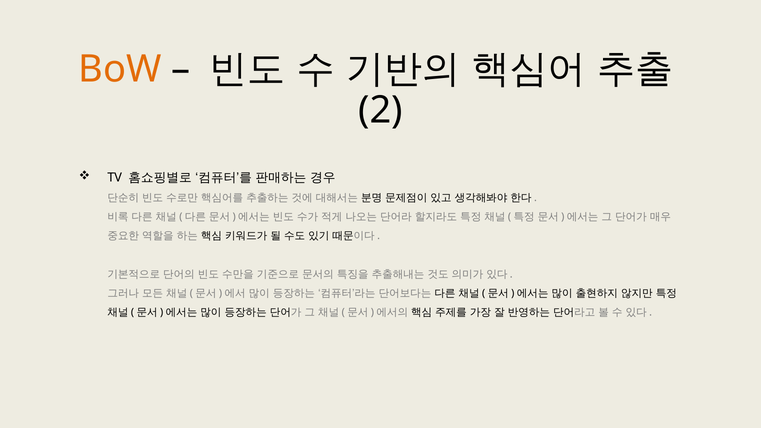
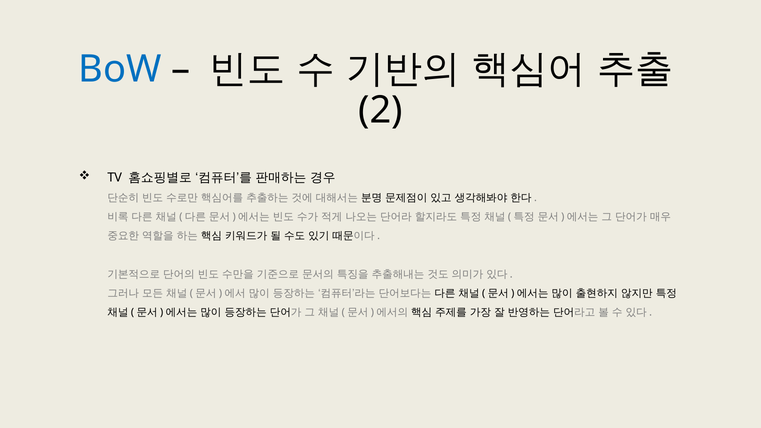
BoW colour: orange -> blue (120, 69)
